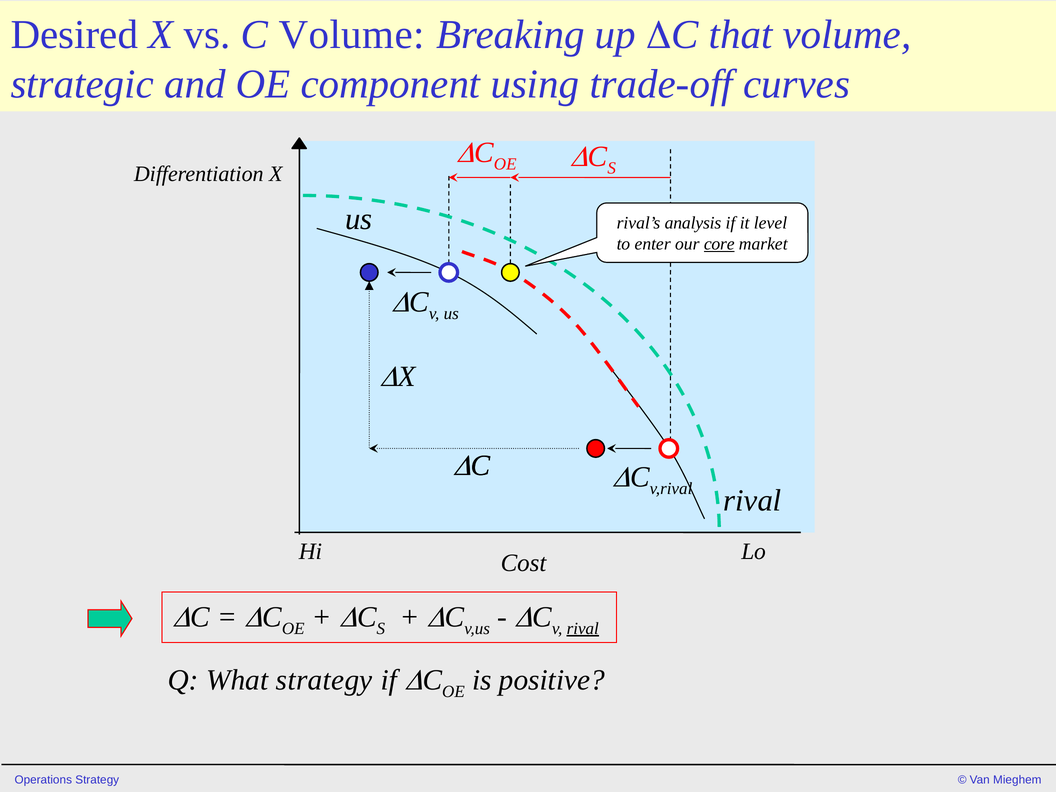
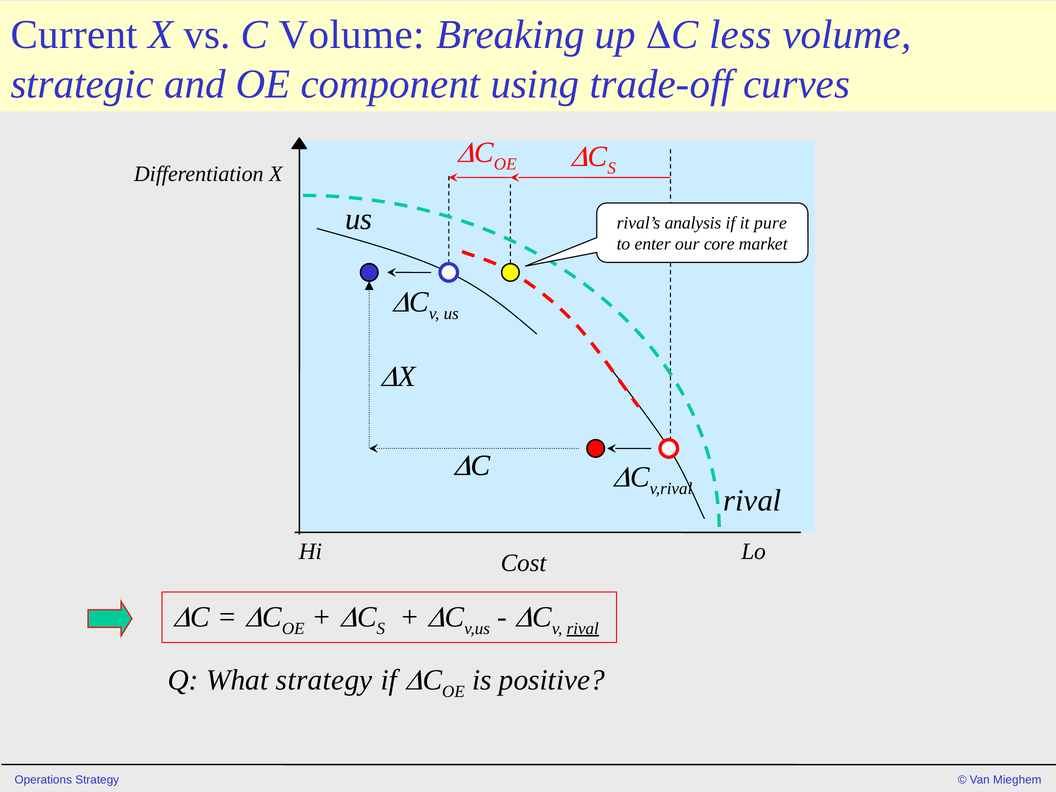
Desired: Desired -> Current (74, 35)
that: that -> less (741, 35)
level: level -> pure (770, 223)
core underline: present -> none (719, 244)
